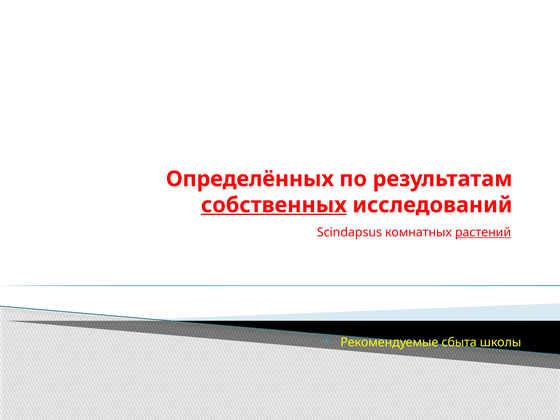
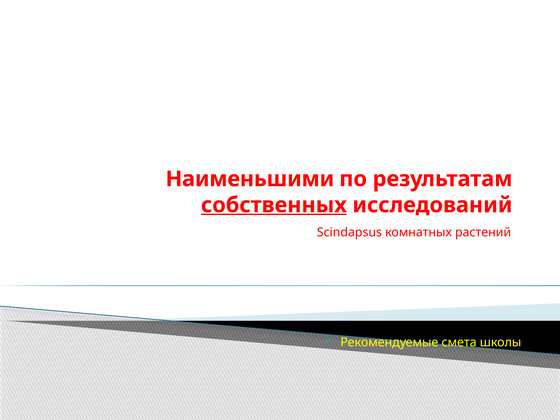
Определённых: Определённых -> Наименьшими (250, 179)
растений underline: present -> none (483, 232)
сбыта: сбыта -> смета (459, 342)
